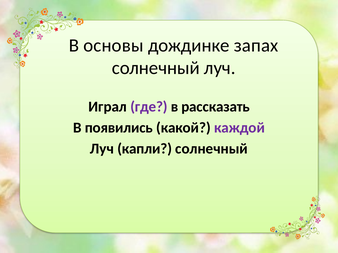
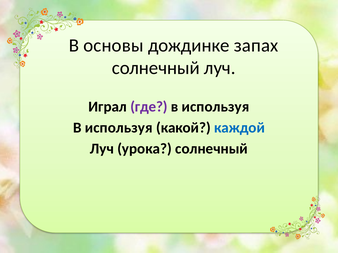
рассказать: рассказать -> используя (216, 107)
появились: появились -> используя (119, 128)
каждой colour: purple -> blue (239, 128)
капли: капли -> урока (145, 149)
